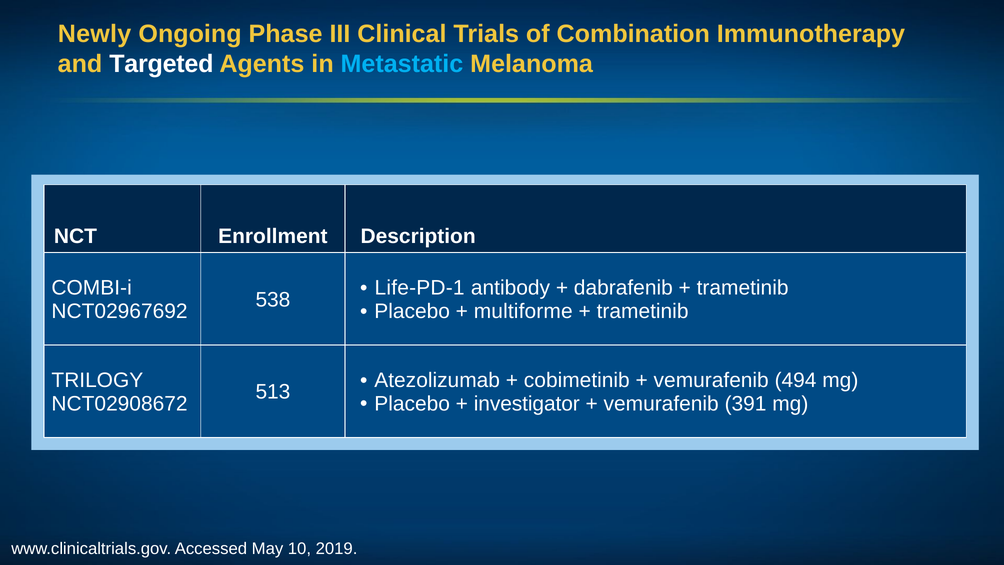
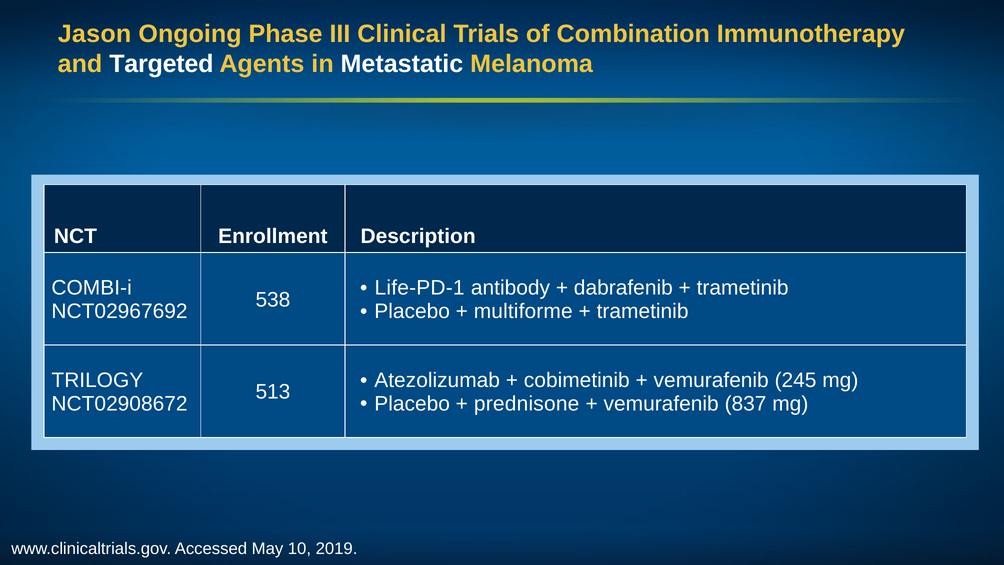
Newly: Newly -> Jason (95, 34)
Metastatic colour: light blue -> white (402, 64)
494: 494 -> 245 (796, 380)
investigator: investigator -> prednisone (527, 403)
391: 391 -> 837 (746, 403)
